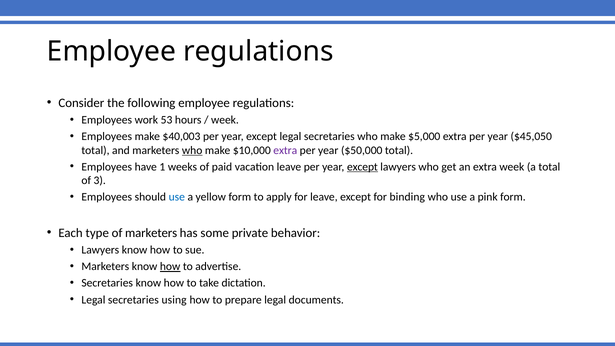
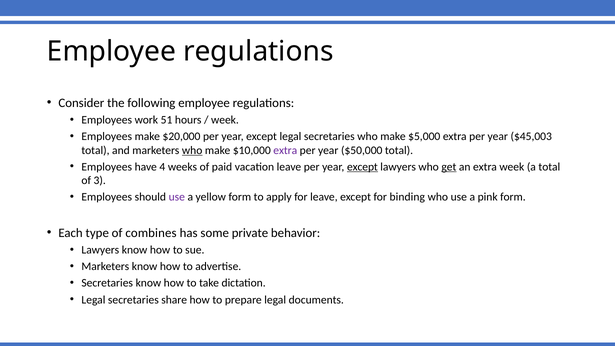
53: 53 -> 51 (167, 120)
$40,003: $40,003 -> $20,000 (181, 137)
$45,050: $45,050 -> $45,003 (531, 137)
1: 1 -> 4 (162, 167)
get underline: none -> present (449, 167)
use colour: blue -> purple (177, 197)
of marketers: marketers -> combines (151, 233)
how underline: present -> none (170, 267)
using: using -> share (174, 300)
